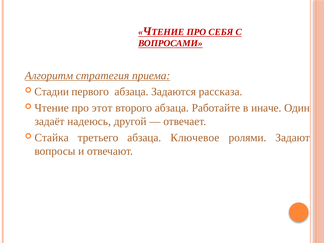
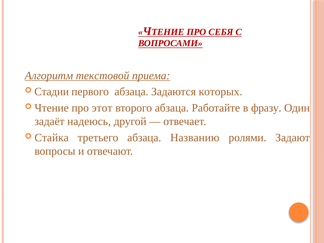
стратегия: стратегия -> текстовой (103, 76)
рассказа: рассказа -> которых (221, 92)
иначе: иначе -> фразу (266, 108)
Ключевое: Ключевое -> Названию (195, 138)
